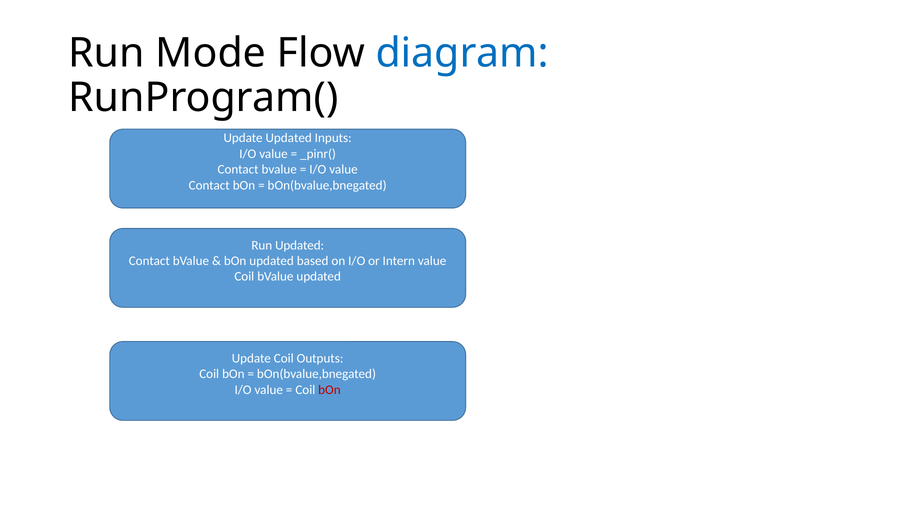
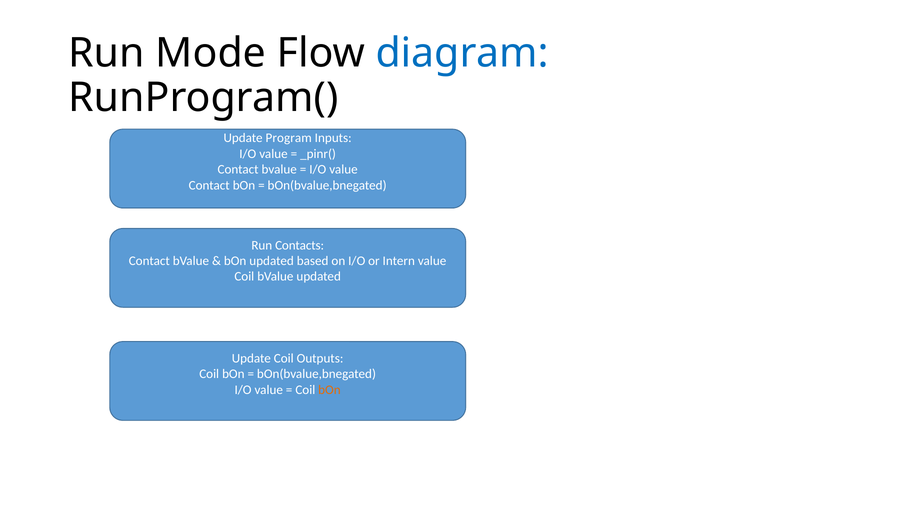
Update Updated: Updated -> Program (289, 138)
Run Updated: Updated -> Contacts (300, 245)
bOn colour: red -> orange (329, 389)
